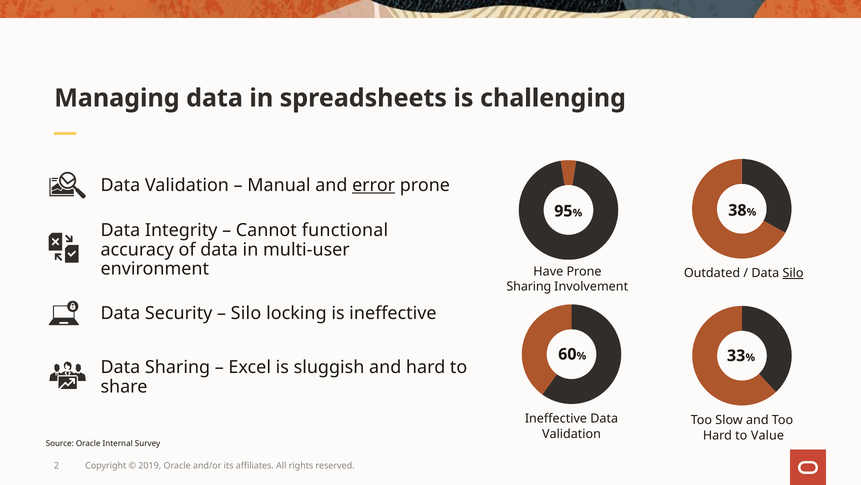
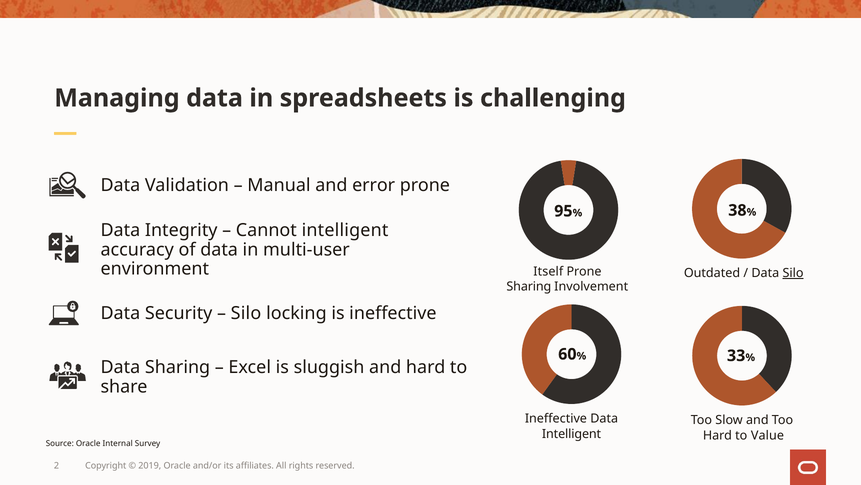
error underline: present -> none (374, 185)
Cannot functional: functional -> intelligent (345, 230)
Have: Have -> Itself (548, 271)
Validation: Validation -> Intelligent (572, 433)
